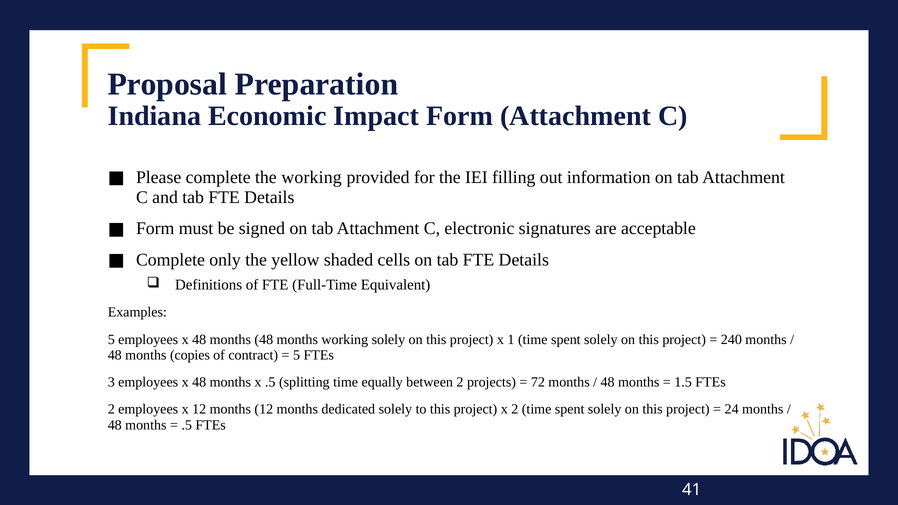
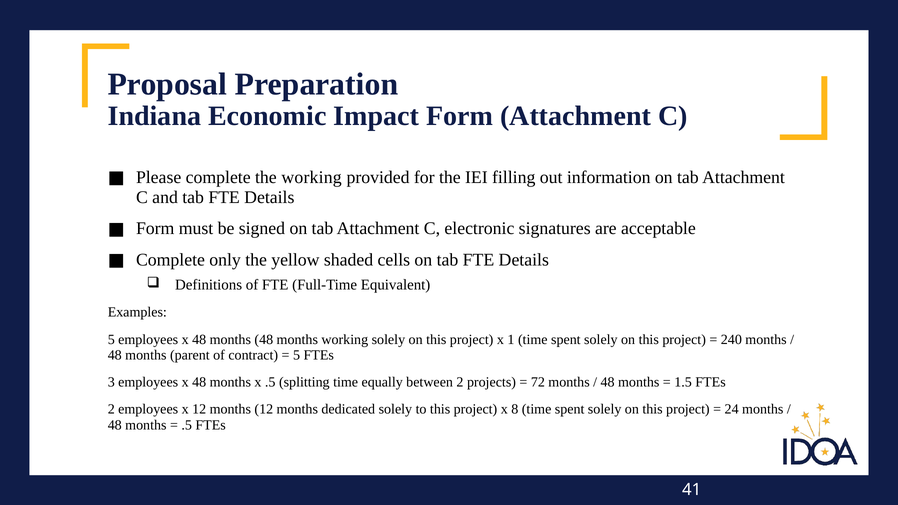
copies: copies -> parent (190, 355)
x 2: 2 -> 8 (515, 409)
